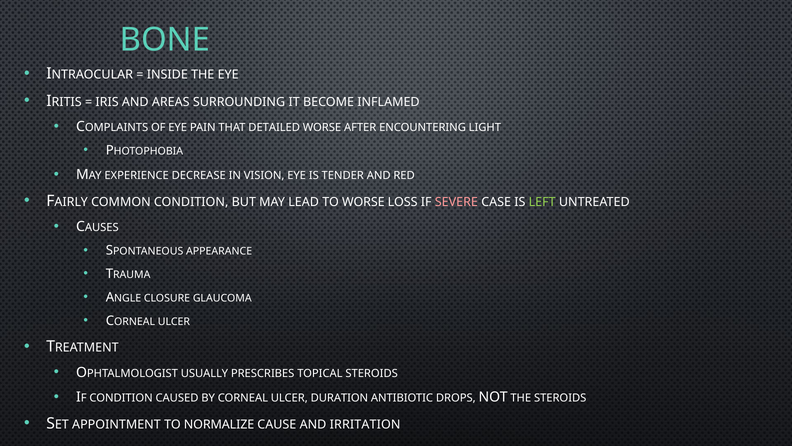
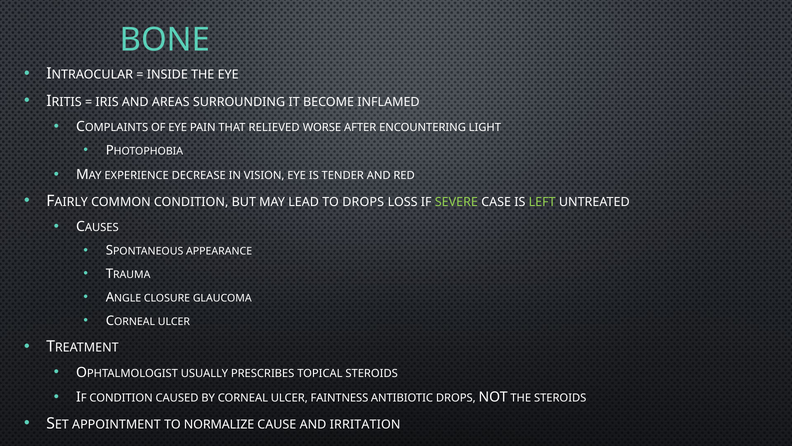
DETAILED: DETAILED -> RELIEVED (274, 127)
TO WORSE: WORSE -> DROPS (363, 202)
SEVERE colour: pink -> light green (456, 202)
DURATION: DURATION -> FAINTNESS (339, 398)
